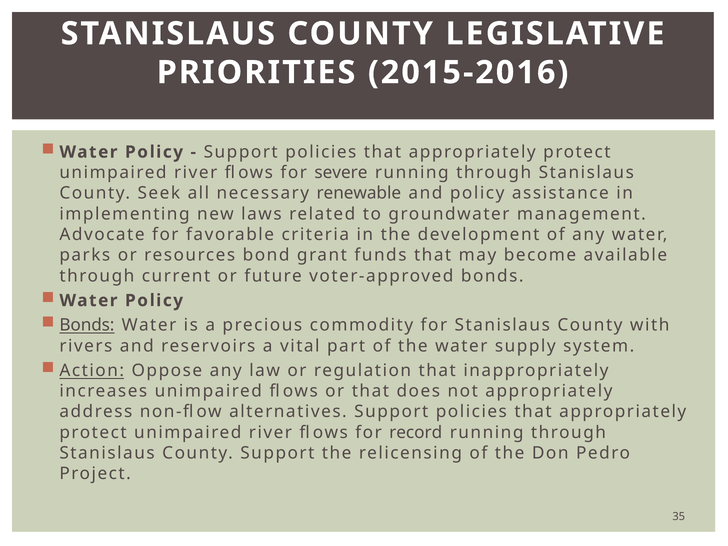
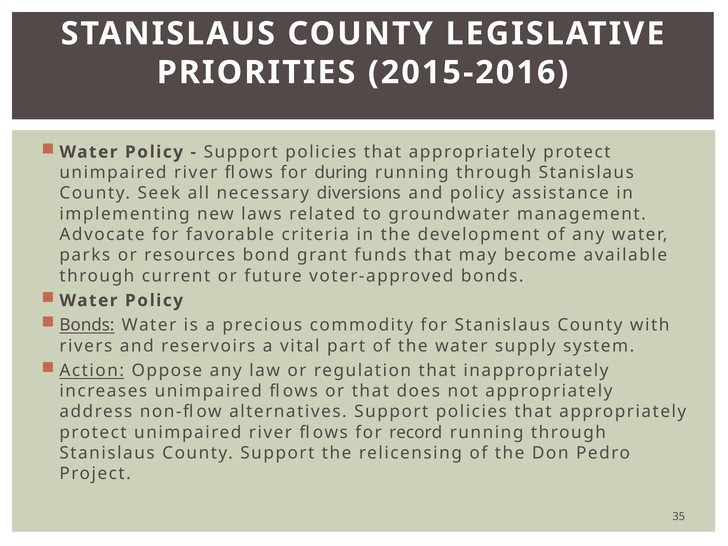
severe: severe -> during (341, 173)
renewable: renewable -> diversions (359, 193)
